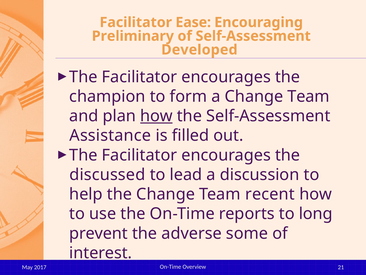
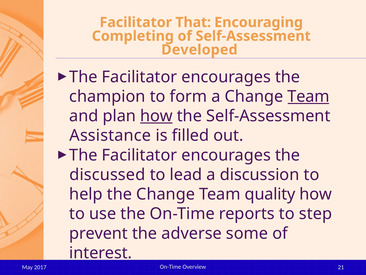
Ease: Ease -> That (193, 22)
Preliminary: Preliminary -> Completing (133, 36)
Team underline: none -> present (308, 96)
recent: recent -> quality (270, 194)
long: long -> step (316, 213)
